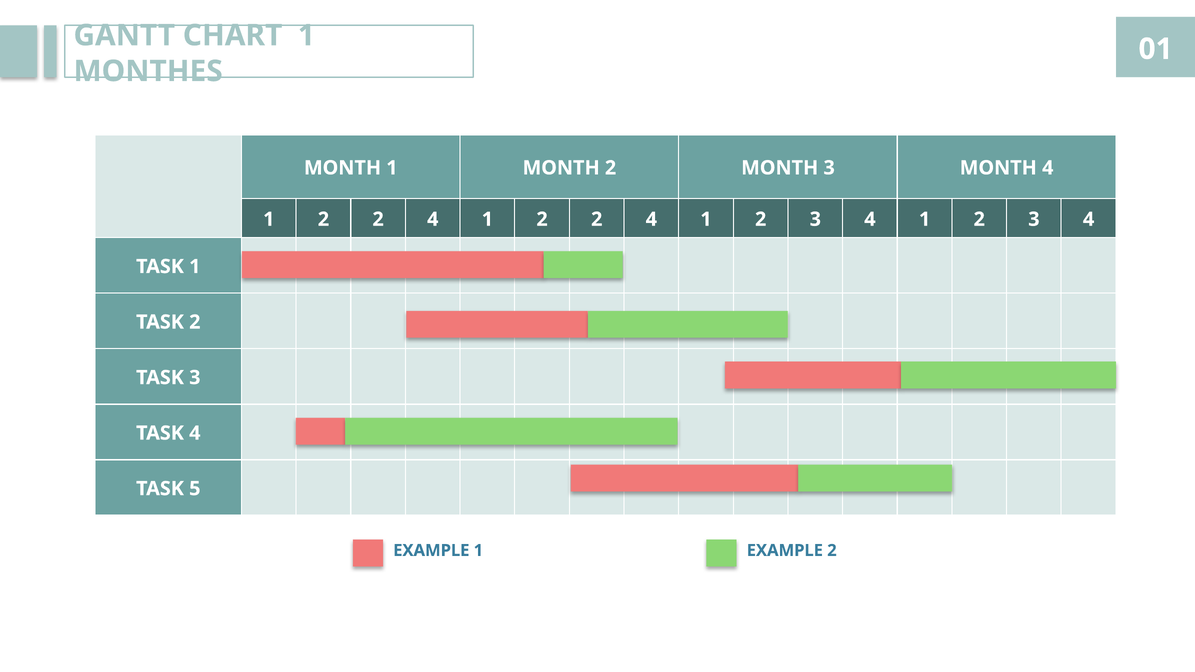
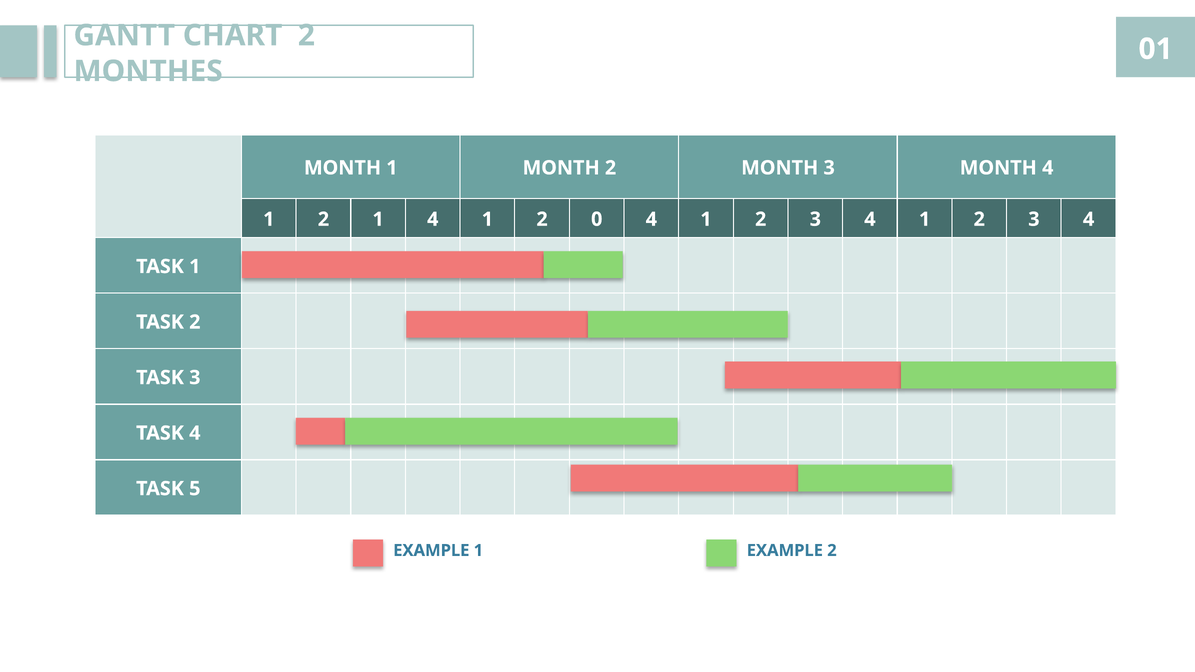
CHART 1: 1 -> 2 (306, 35)
2: 2 -> 1 (378, 219)
2: 2 -> 0 (597, 219)
